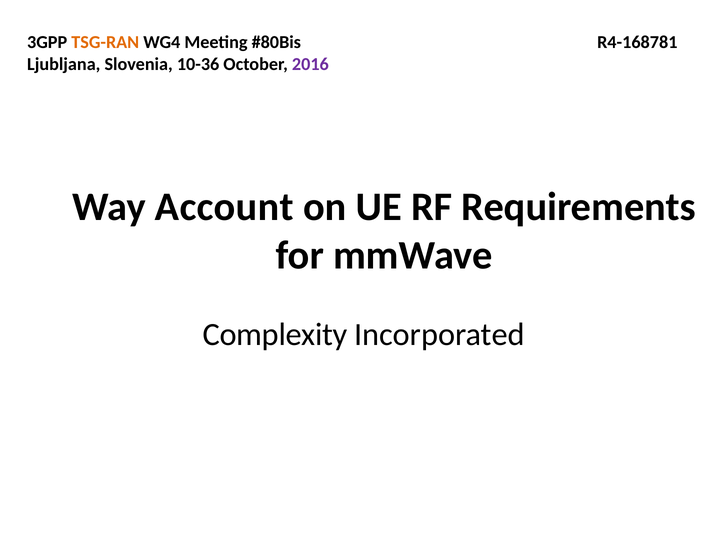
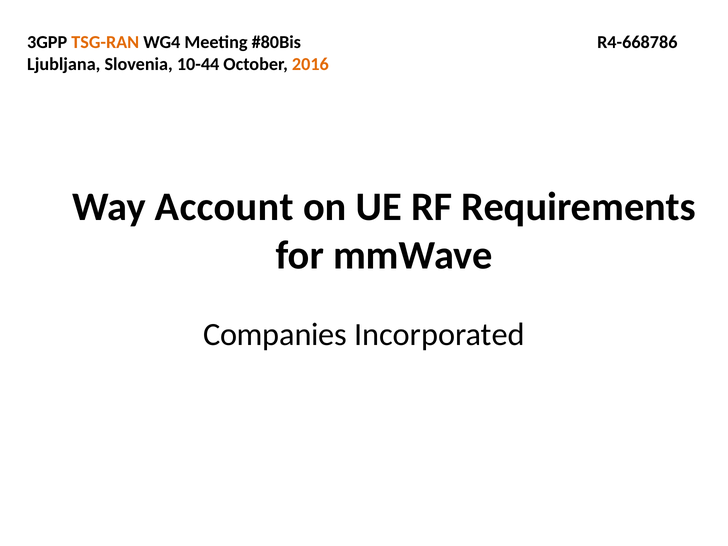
R4-168781: R4-168781 -> R4-668786 (637, 42)
10-36: 10-36 -> 10-44 (198, 64)
2016 colour: purple -> orange (310, 64)
Complexity: Complexity -> Companies (275, 335)
